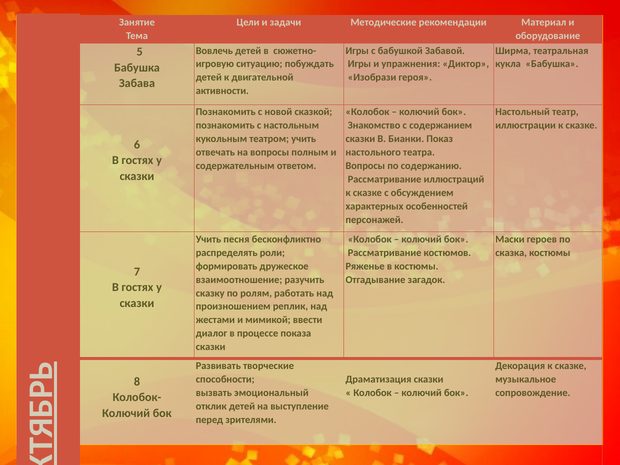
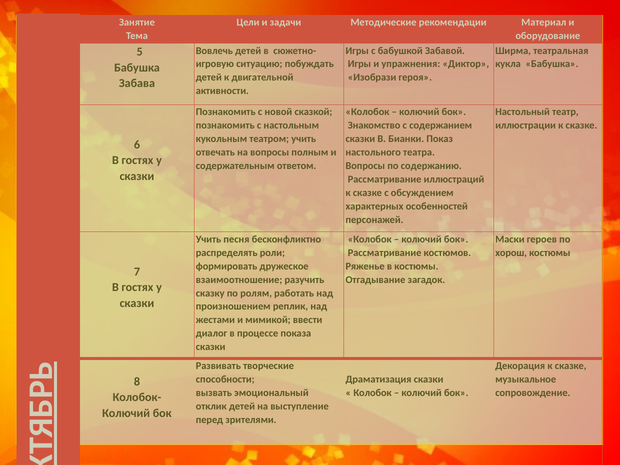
сказка: сказка -> хорош (511, 253)
